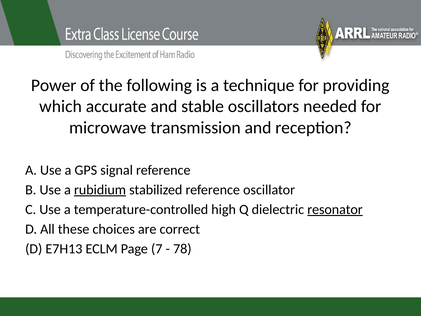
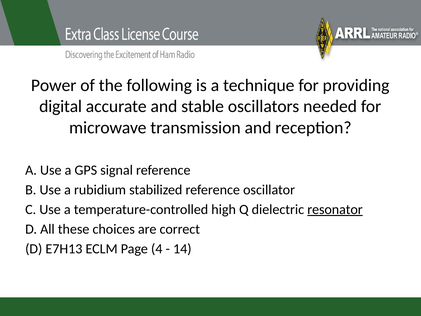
which: which -> digital (61, 106)
rubidium underline: present -> none (100, 190)
7: 7 -> 4 (157, 249)
78: 78 -> 14 (182, 249)
